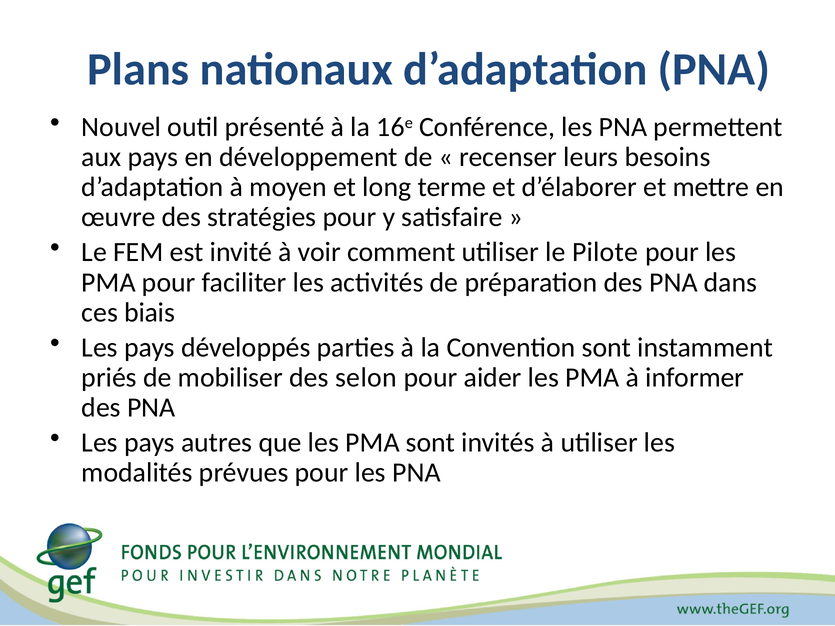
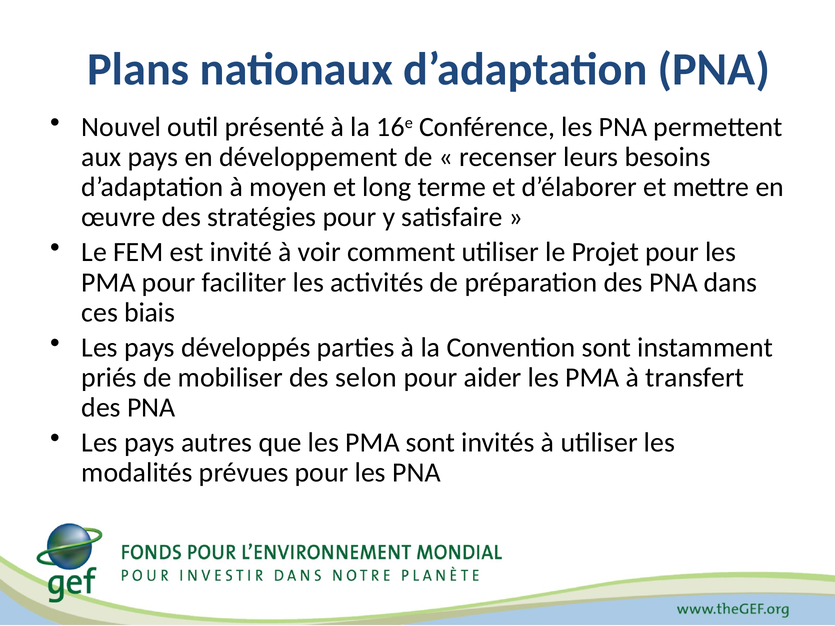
Pilote: Pilote -> Projet (605, 252)
informer: informer -> transfert (695, 378)
